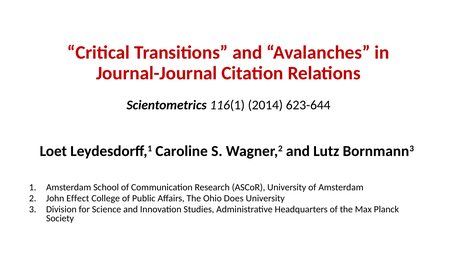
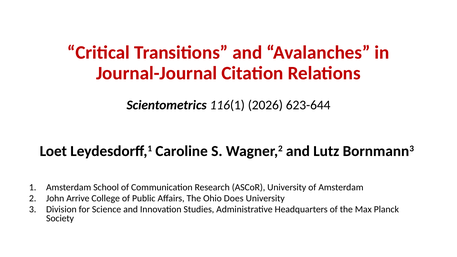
2014: 2014 -> 2026 (265, 105)
Effect: Effect -> Arrive (78, 198)
